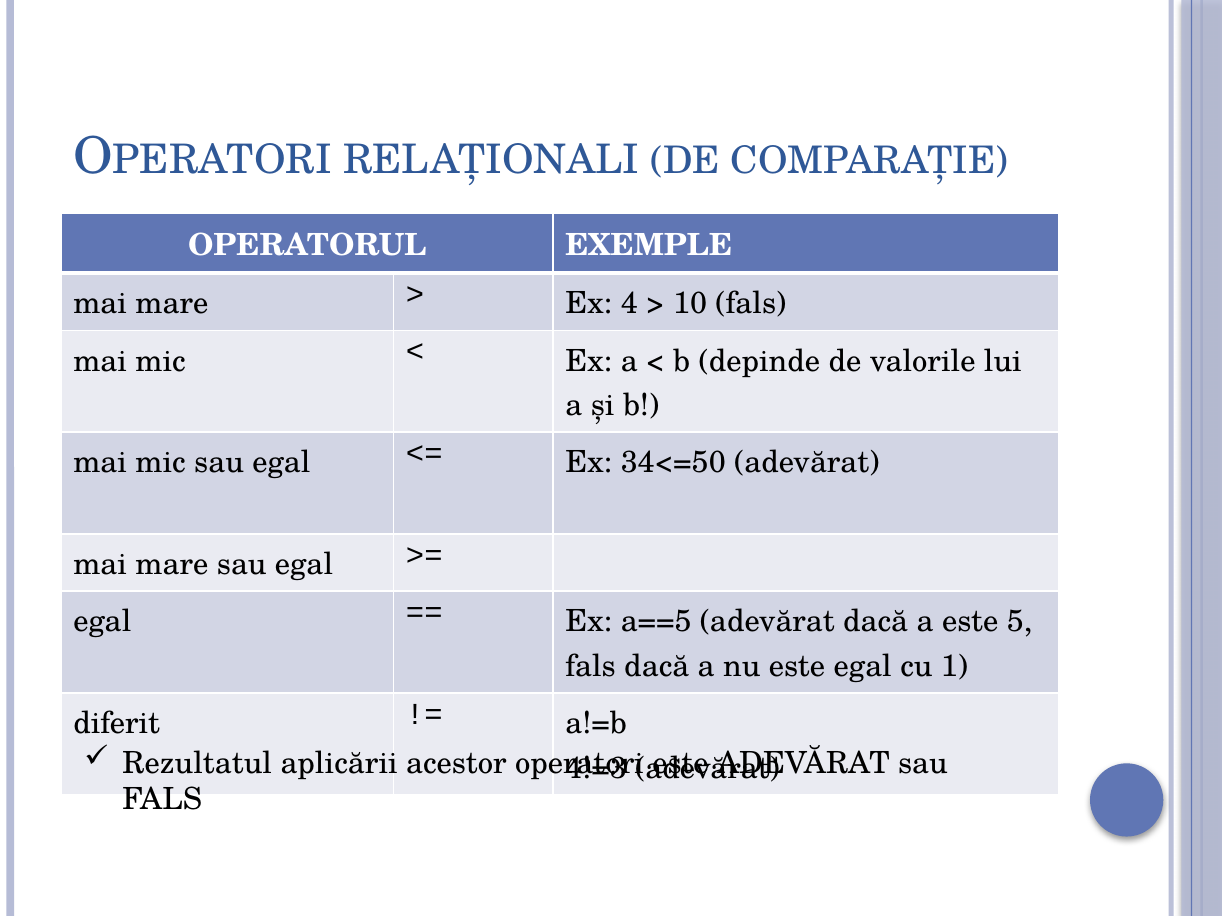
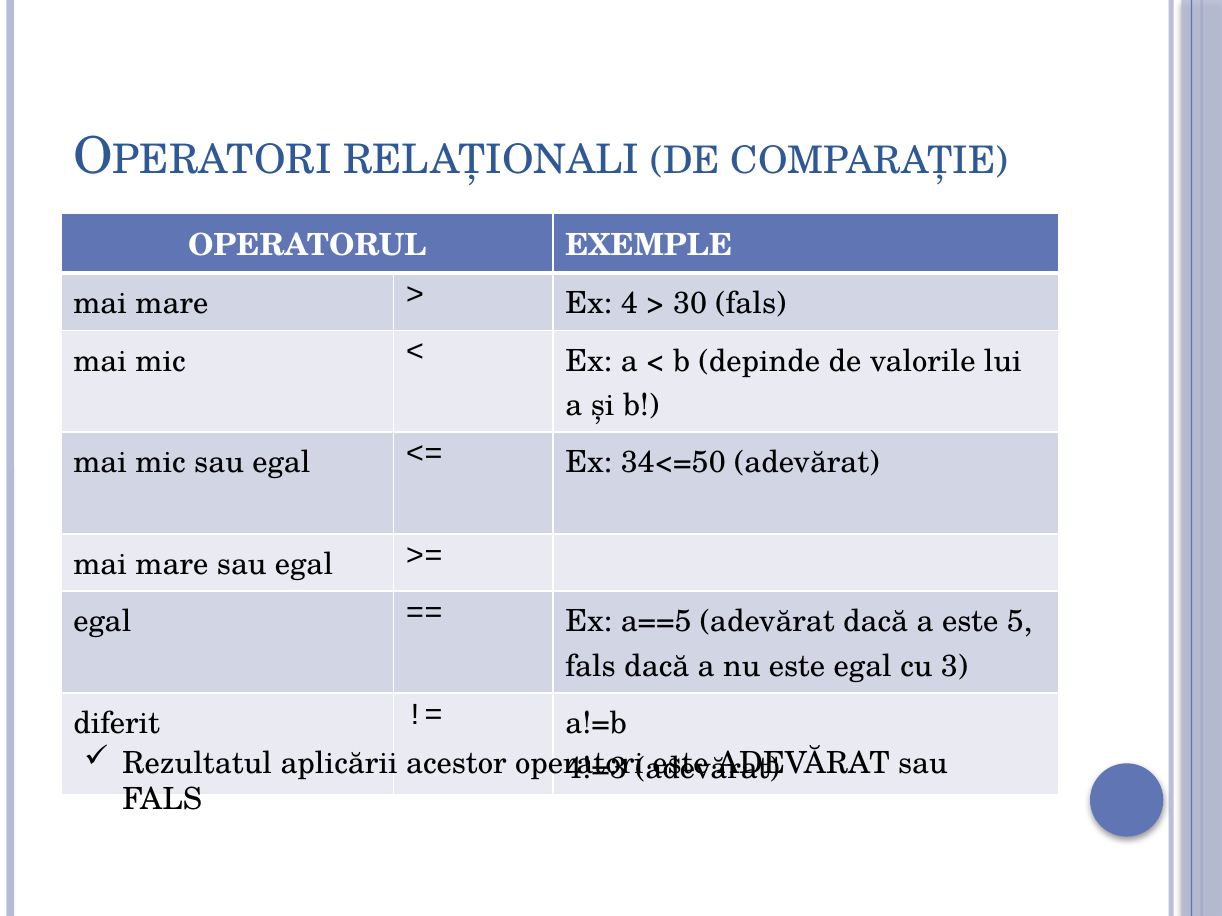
10: 10 -> 30 (690, 304)
1: 1 -> 3 (955, 667)
